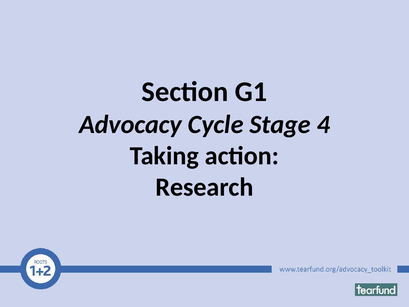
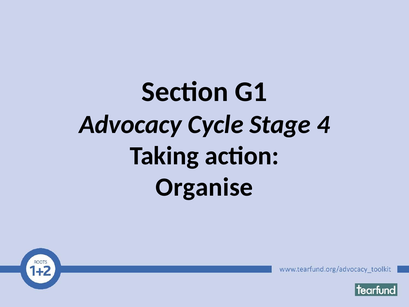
Research: Research -> Organise (204, 187)
